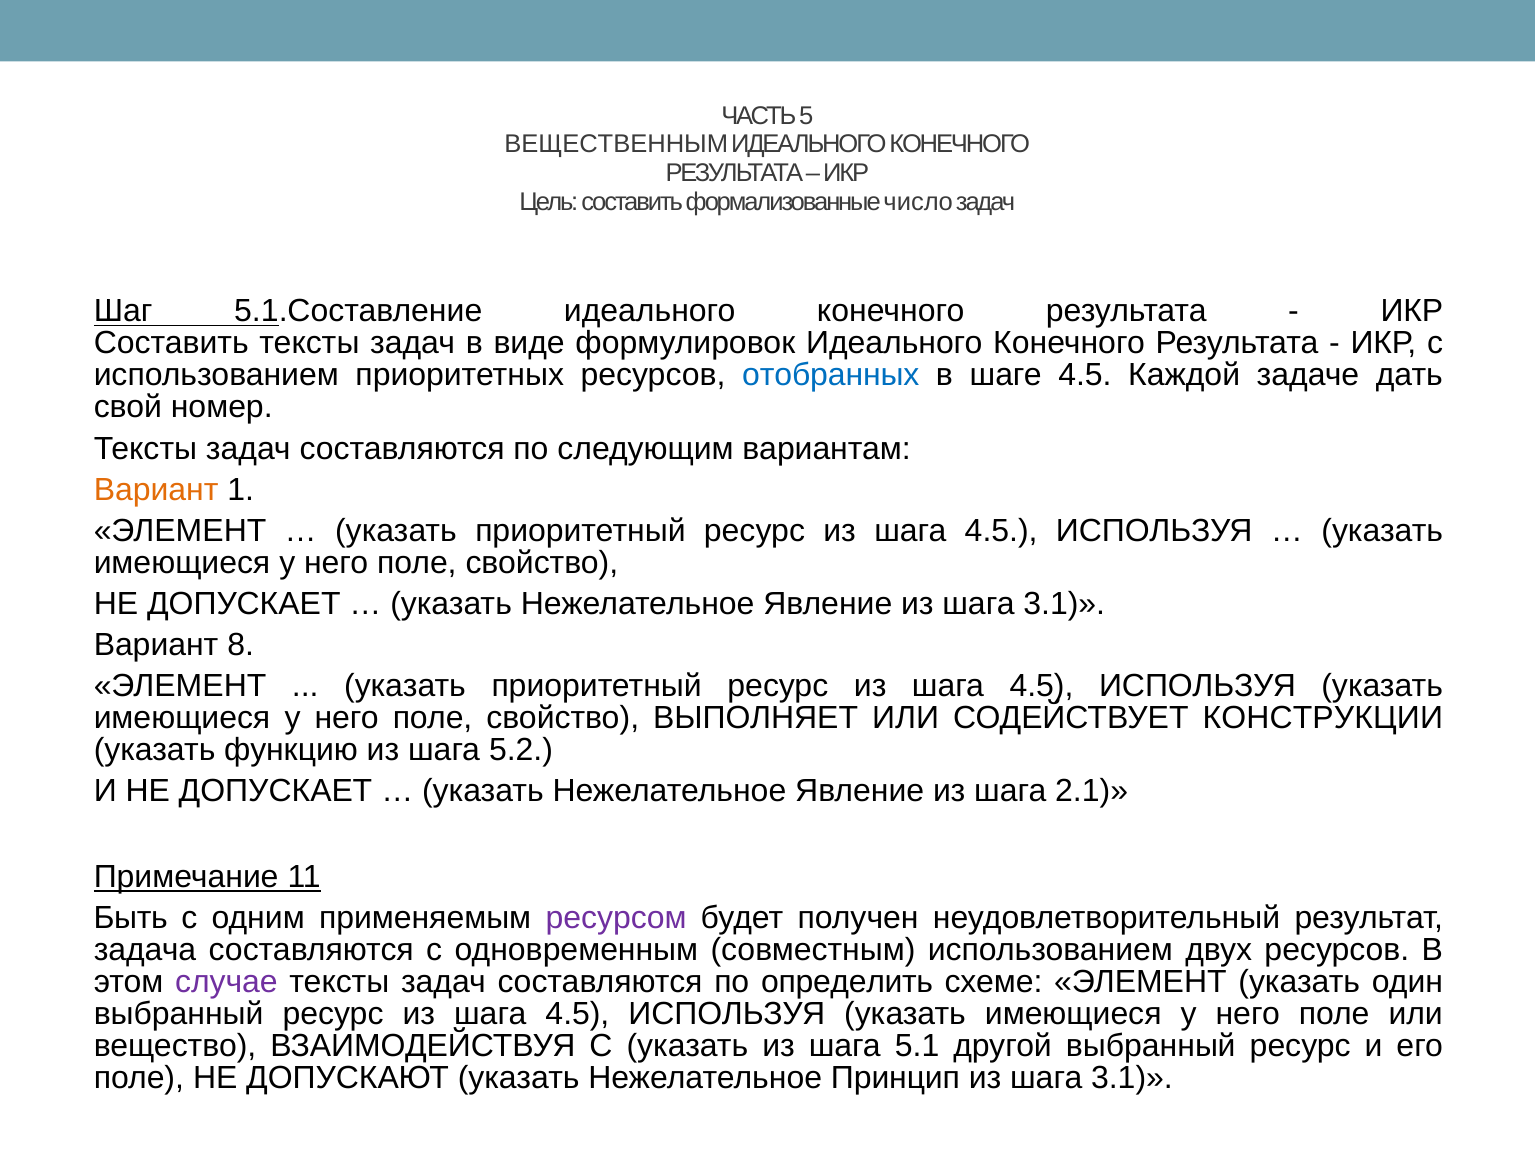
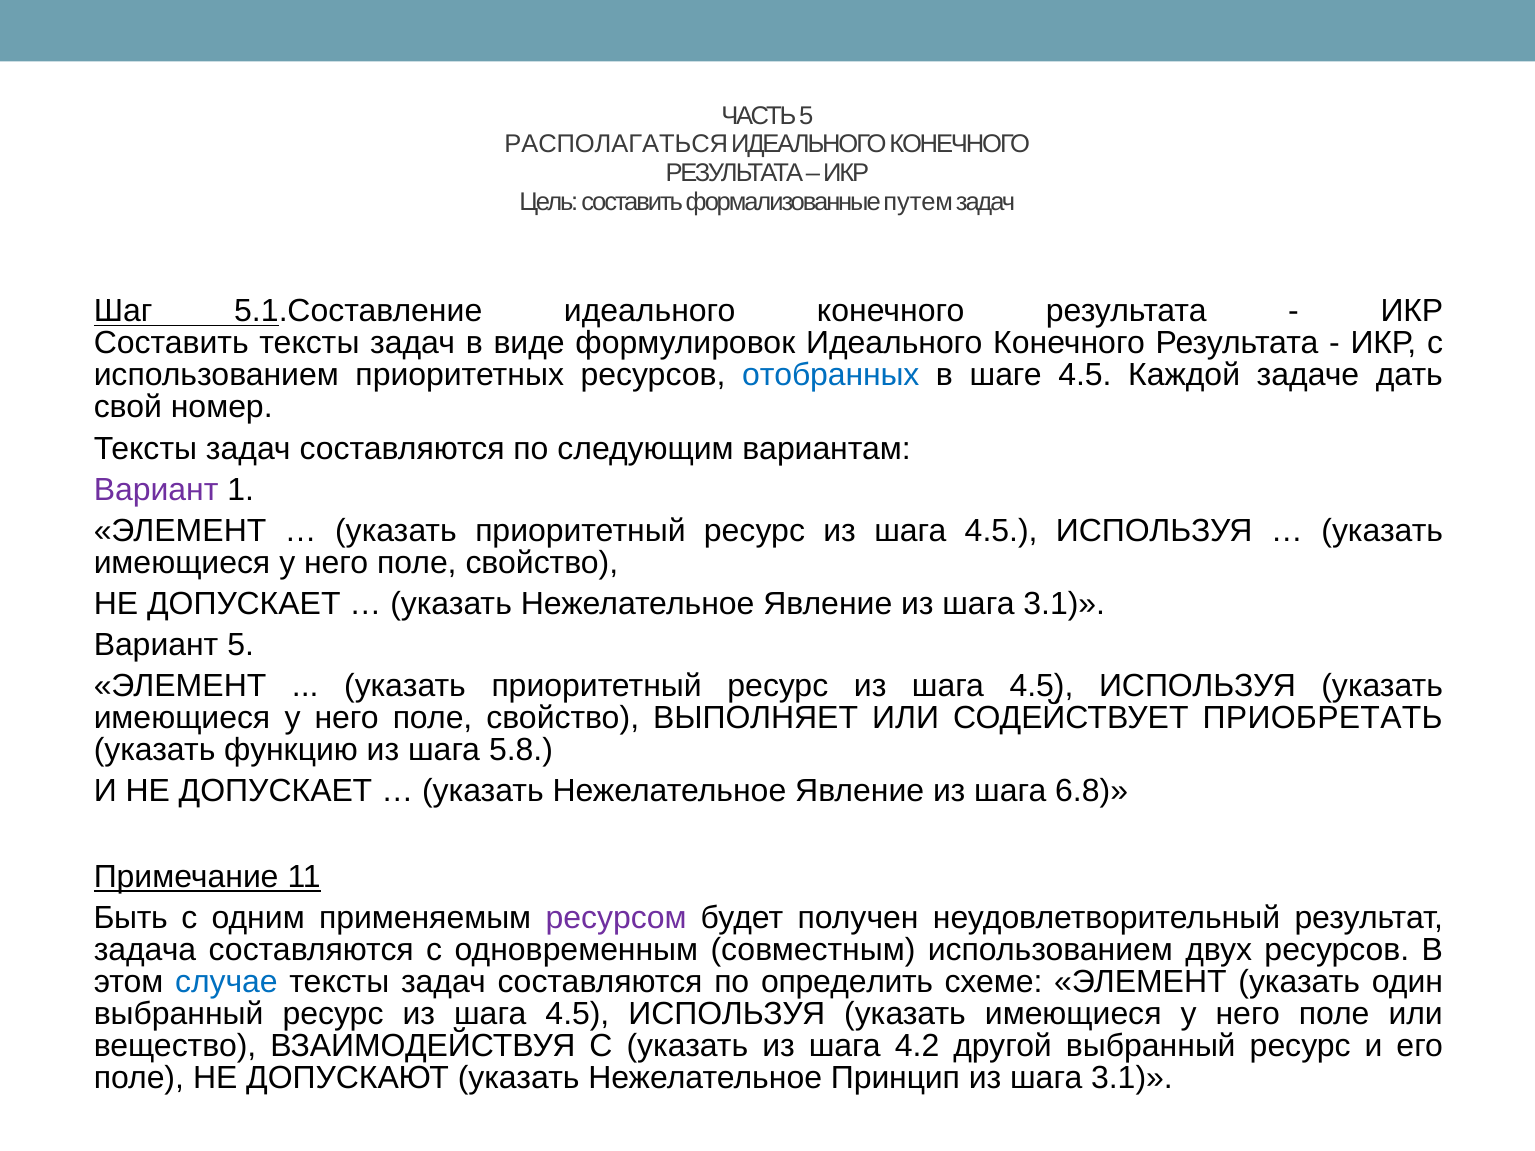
ВЕЩЕСТВЕННЫМ: ВЕЩЕСТВЕННЫМ -> РАСПОЛАГАТЬСЯ (616, 145)
число: число -> путем (918, 202)
Вариант colour: orange -> purple (156, 490)
Вариант 8: 8 -> 5 (241, 645)
КОНСТРУКЦИИ: КОНСТРУКЦИИ -> ПРИОБРЕТАТЬ (1323, 718)
5.2: 5.2 -> 5.8 (521, 750)
2.1: 2.1 -> 6.8 (1092, 791)
случае colour: purple -> blue (226, 982)
5.1: 5.1 -> 4.2 (917, 1046)
